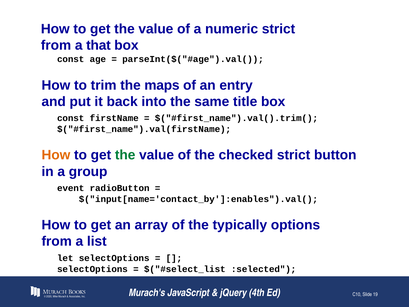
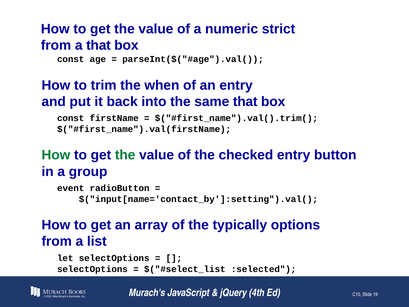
maps: maps -> when (162, 85)
same title: title -> that (245, 102)
How colour: orange -> green (56, 155)
checked strict: strict -> entry (294, 155)
$("input[name='contact_by']:enables").val(: $("input[name='contact_by']:enables").val( -> $("input[name='contact_by']:setting").val( (198, 199)
